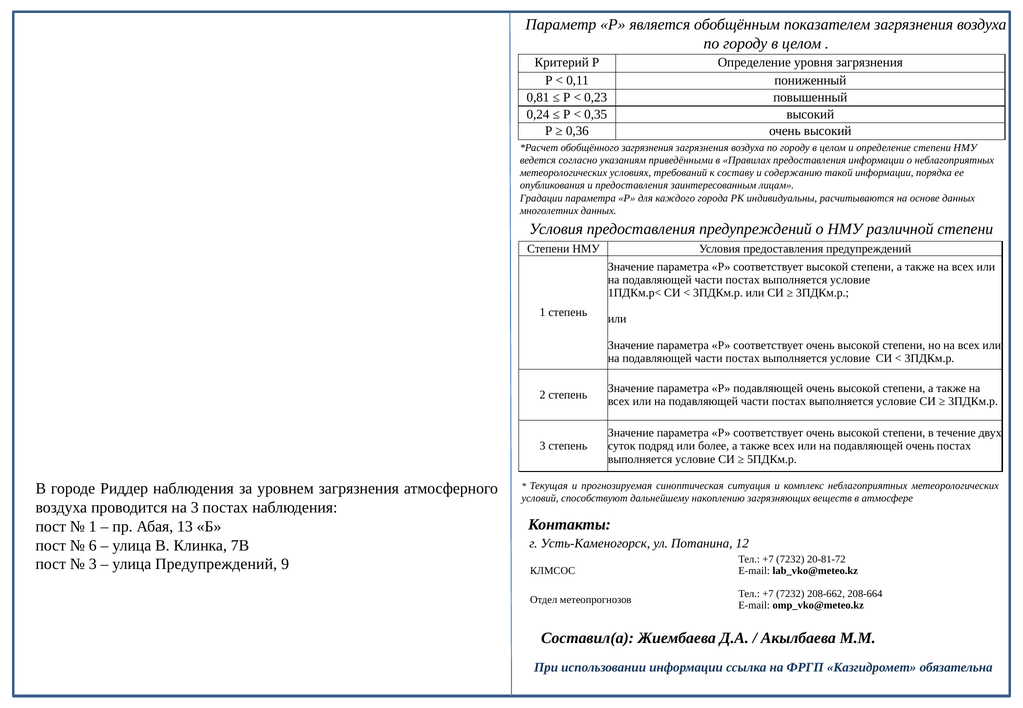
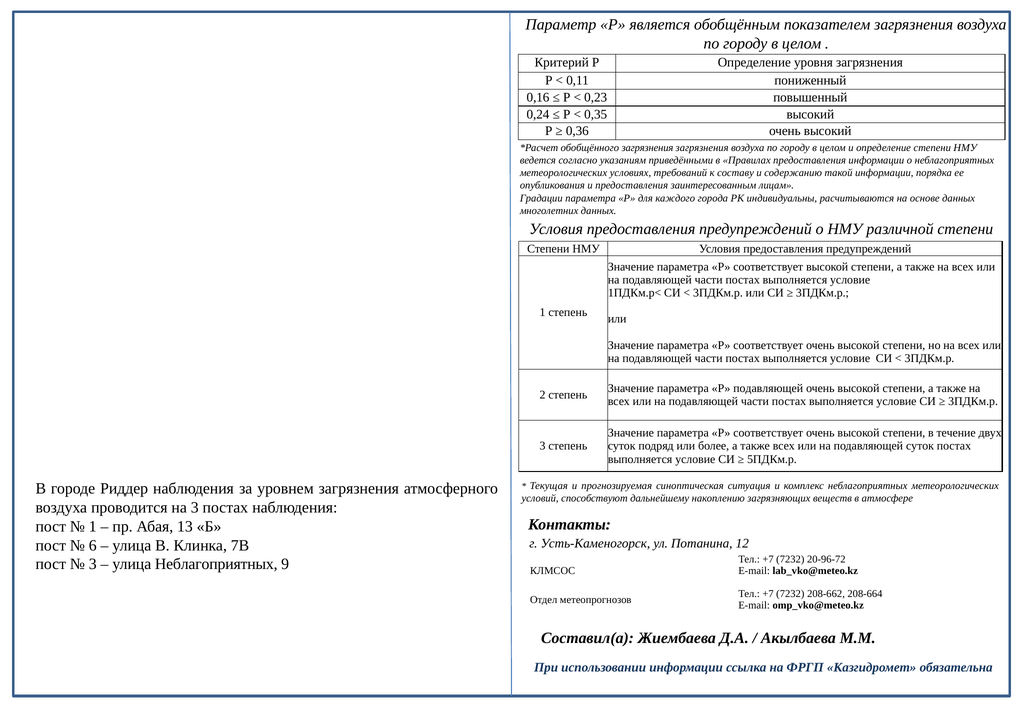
0,81: 0,81 -> 0,16 (538, 97)
на подавляющей очень: очень -> суток (920, 446)
20-81-72: 20-81-72 -> 20-96-72 (826, 559)
улица Предупреждений: Предупреждений -> Неблагоприятных (216, 564)
